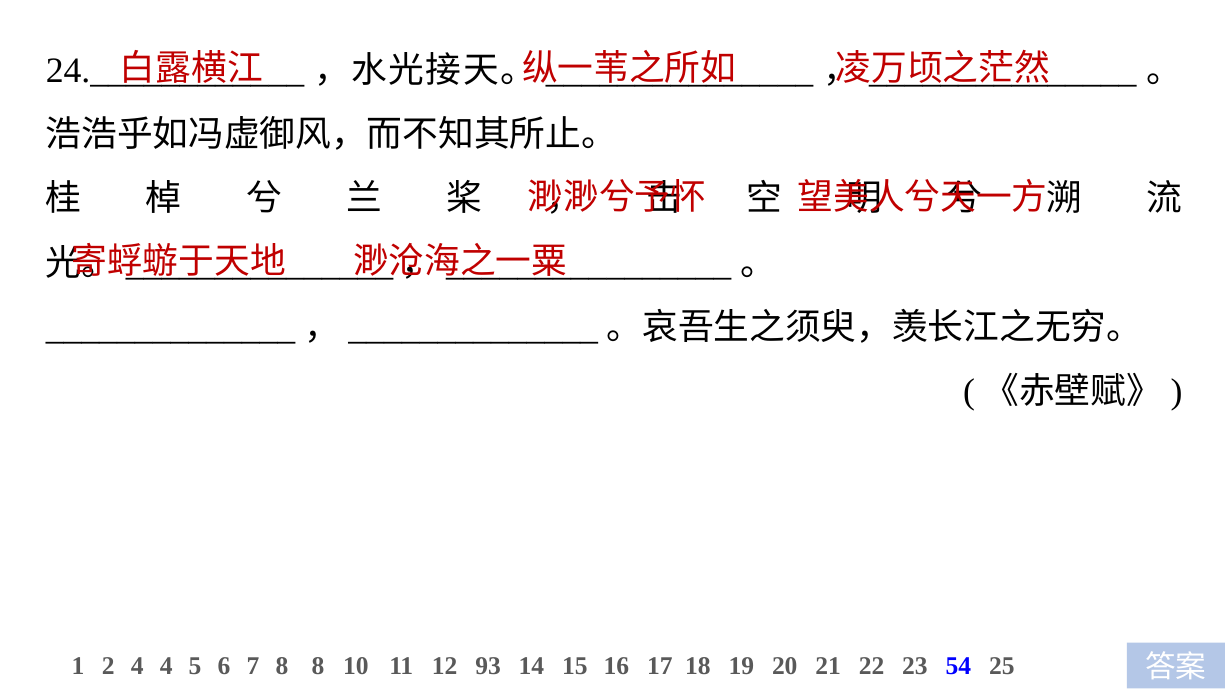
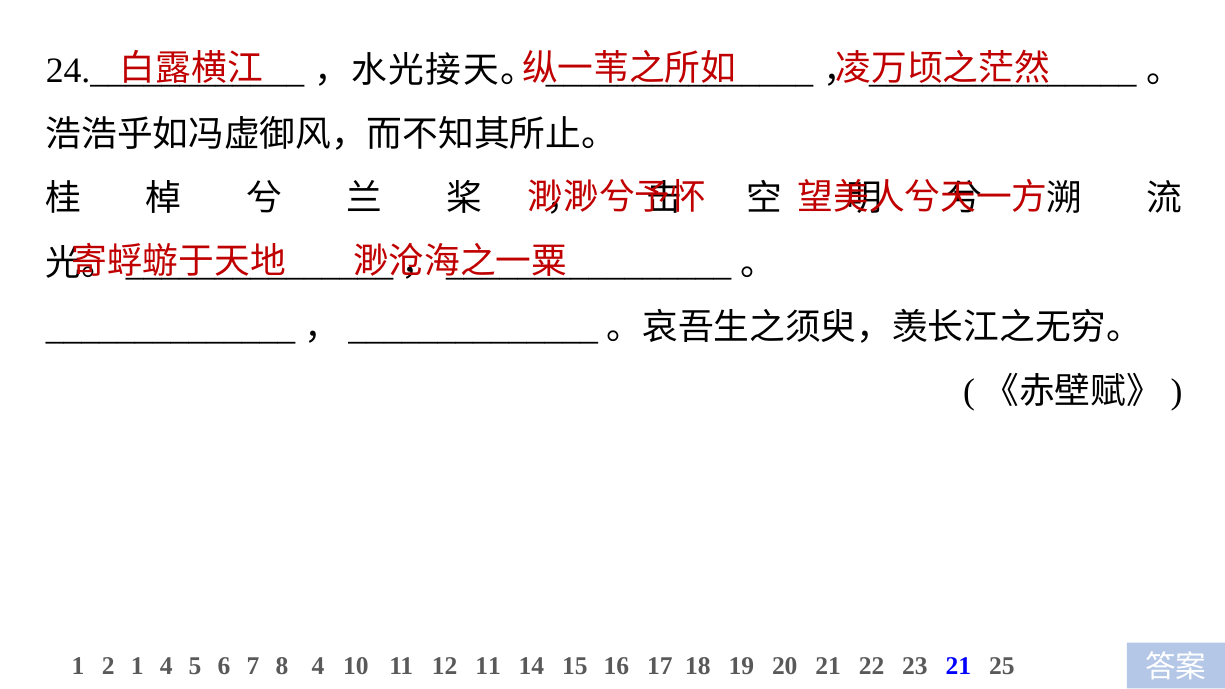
2 4: 4 -> 1 (137, 666)
8 8: 8 -> 4 (318, 666)
12 93: 93 -> 11 (488, 666)
23 54: 54 -> 21 (958, 666)
